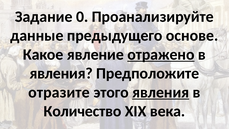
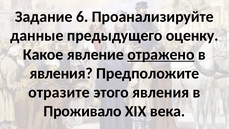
0: 0 -> 6 (82, 17)
основе: основе -> оценку (192, 36)
явления underline: present -> none (161, 92)
Количество: Количество -> Проживало (82, 111)
